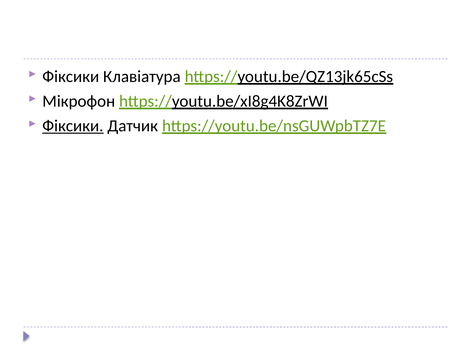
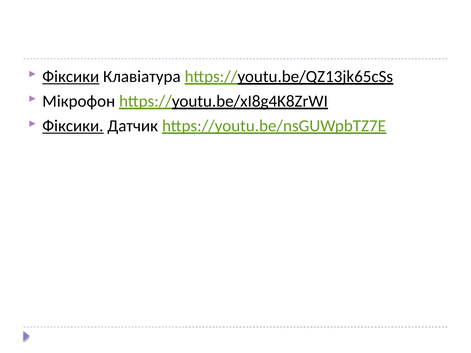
Фіксики underline: none -> present (71, 77)
